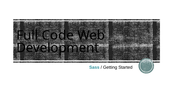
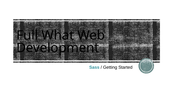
Code: Code -> What (58, 35)
